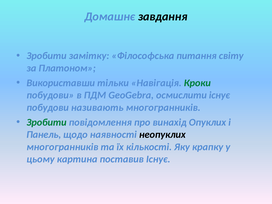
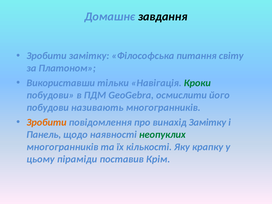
осмислити існує: існує -> його (219, 95)
Зробити colour: green -> orange (47, 122)
винахід Опуклих: Опуклих -> Замітку (207, 122)
неопуклих colour: black -> green (162, 135)
картина: картина -> піраміди (77, 159)
поставив Існує: Існує -> Крім (158, 159)
